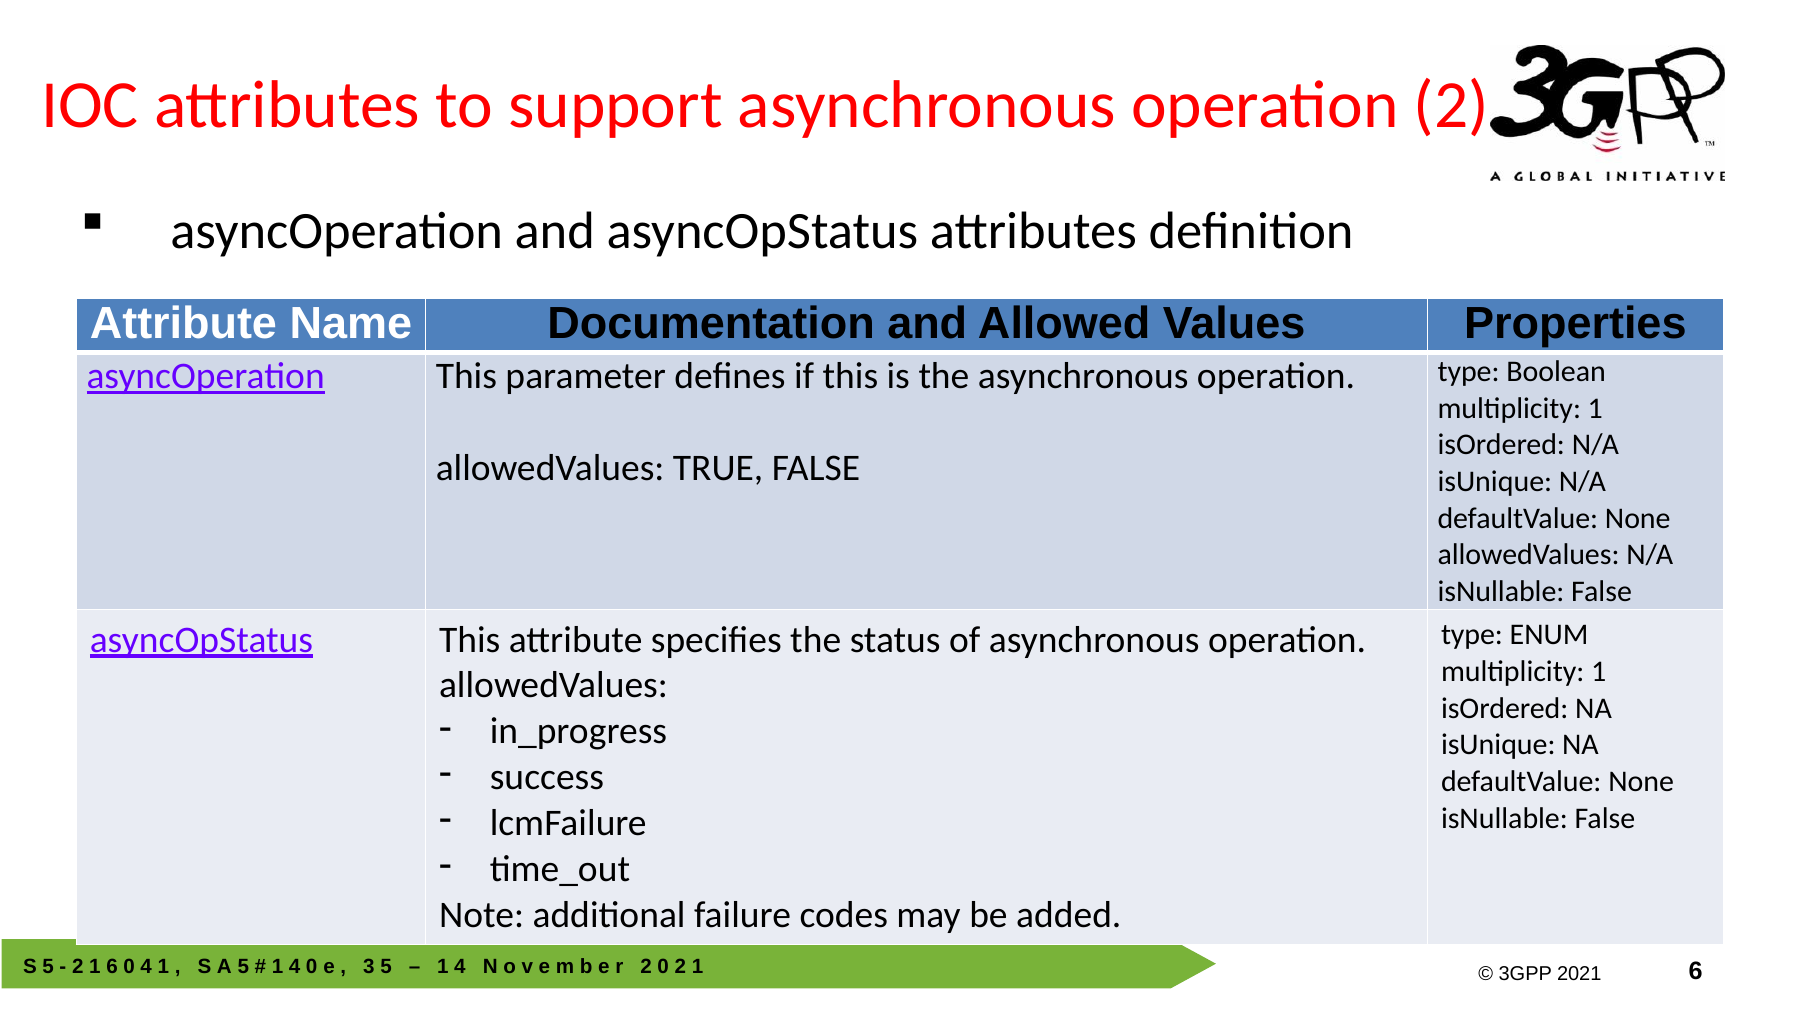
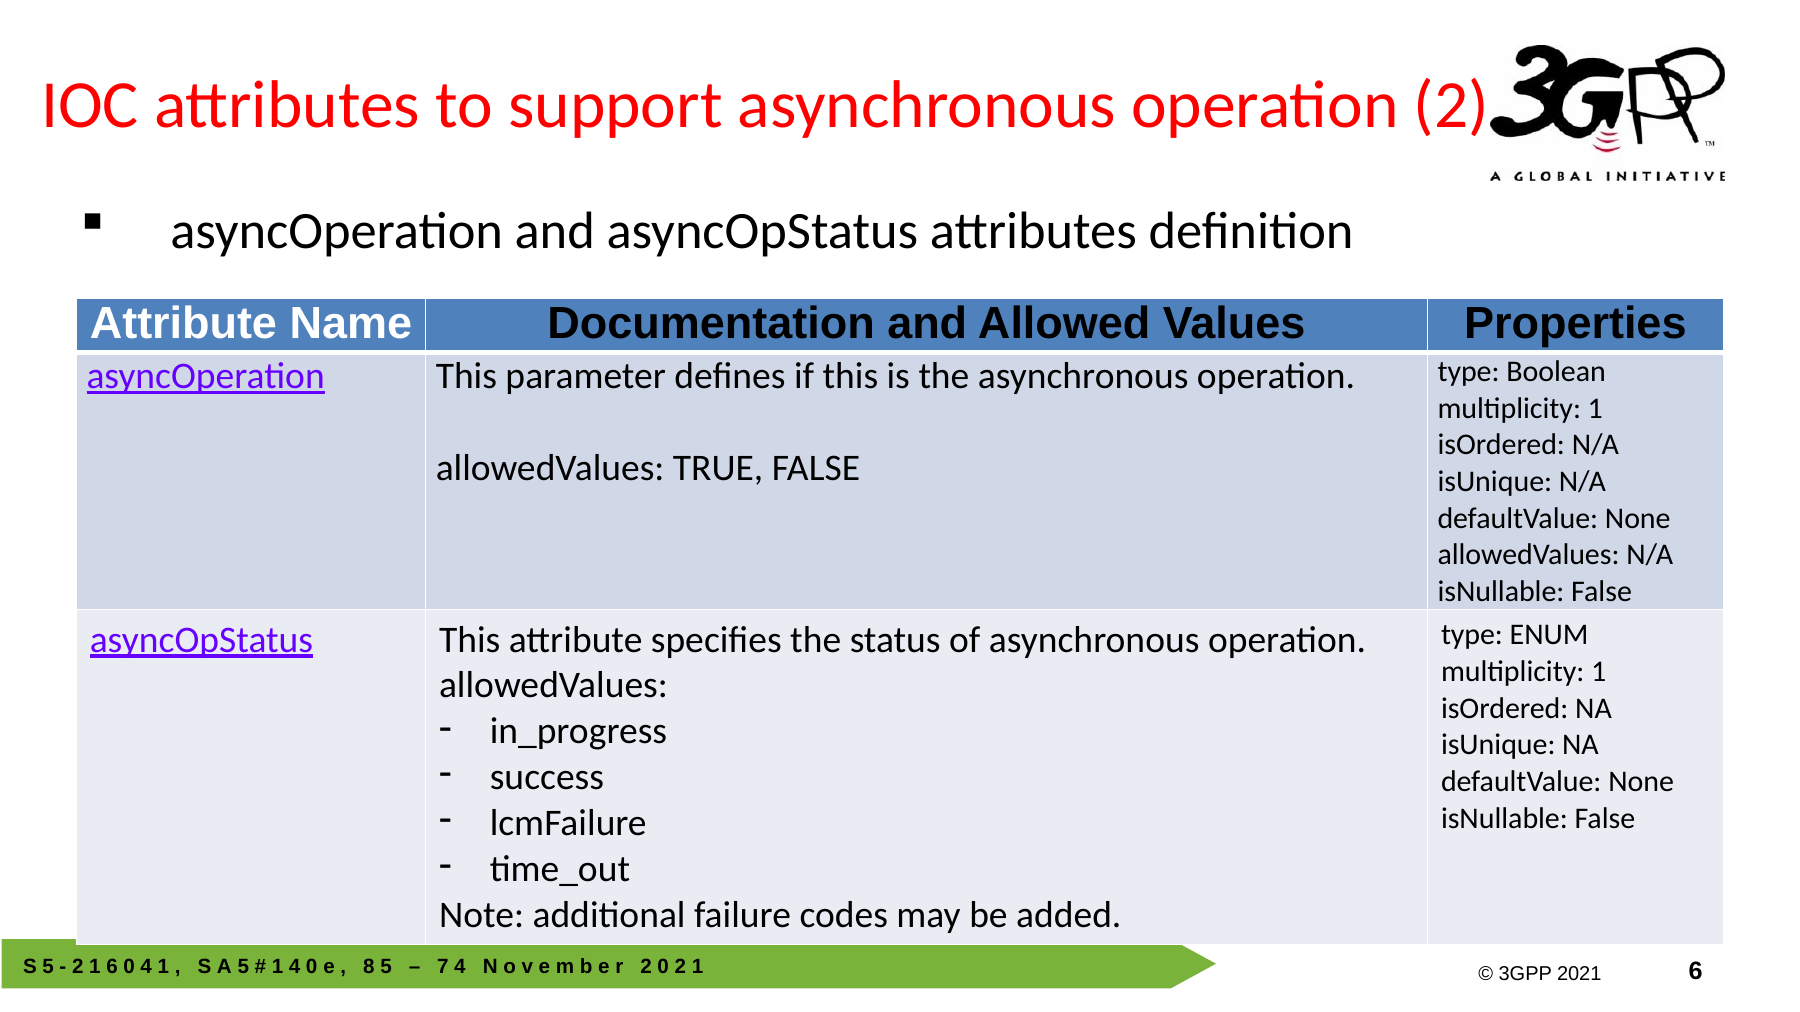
3: 3 -> 8 (369, 967)
1: 1 -> 7 (443, 967)
